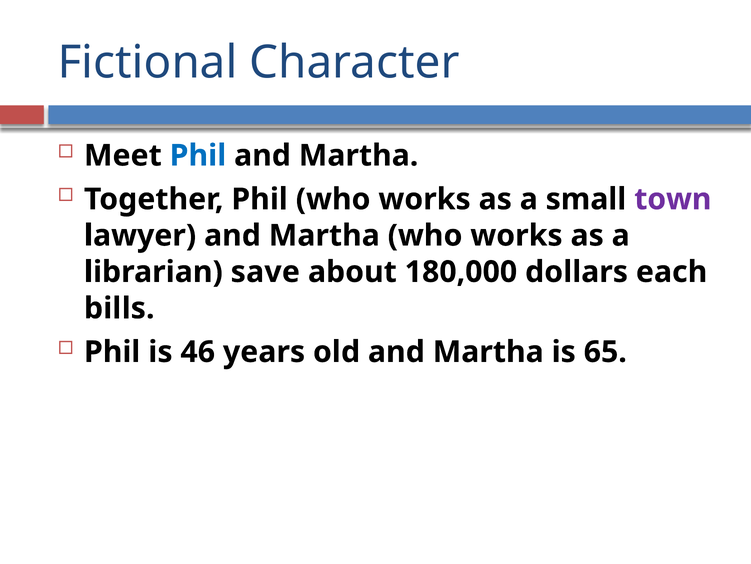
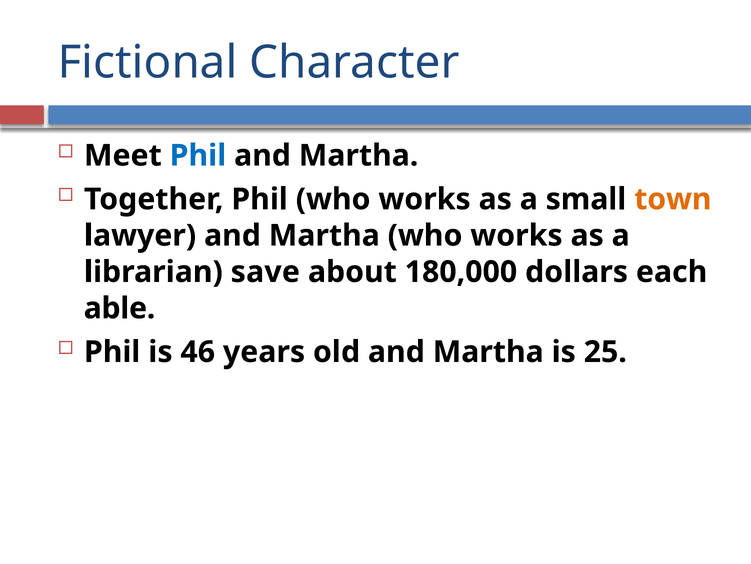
town colour: purple -> orange (673, 199)
bills: bills -> able (119, 308)
65: 65 -> 25 (605, 352)
